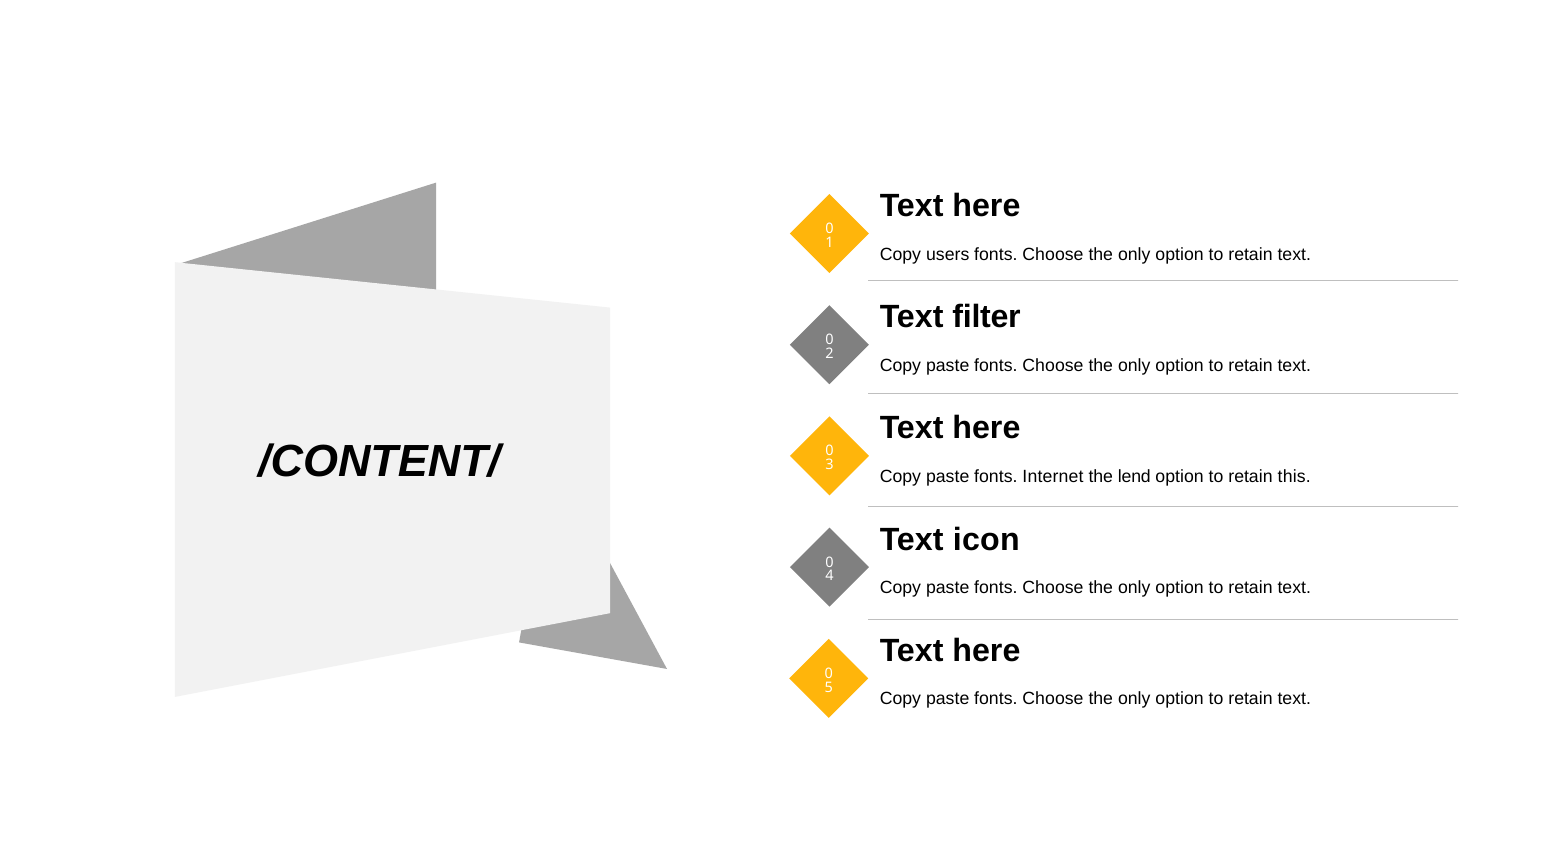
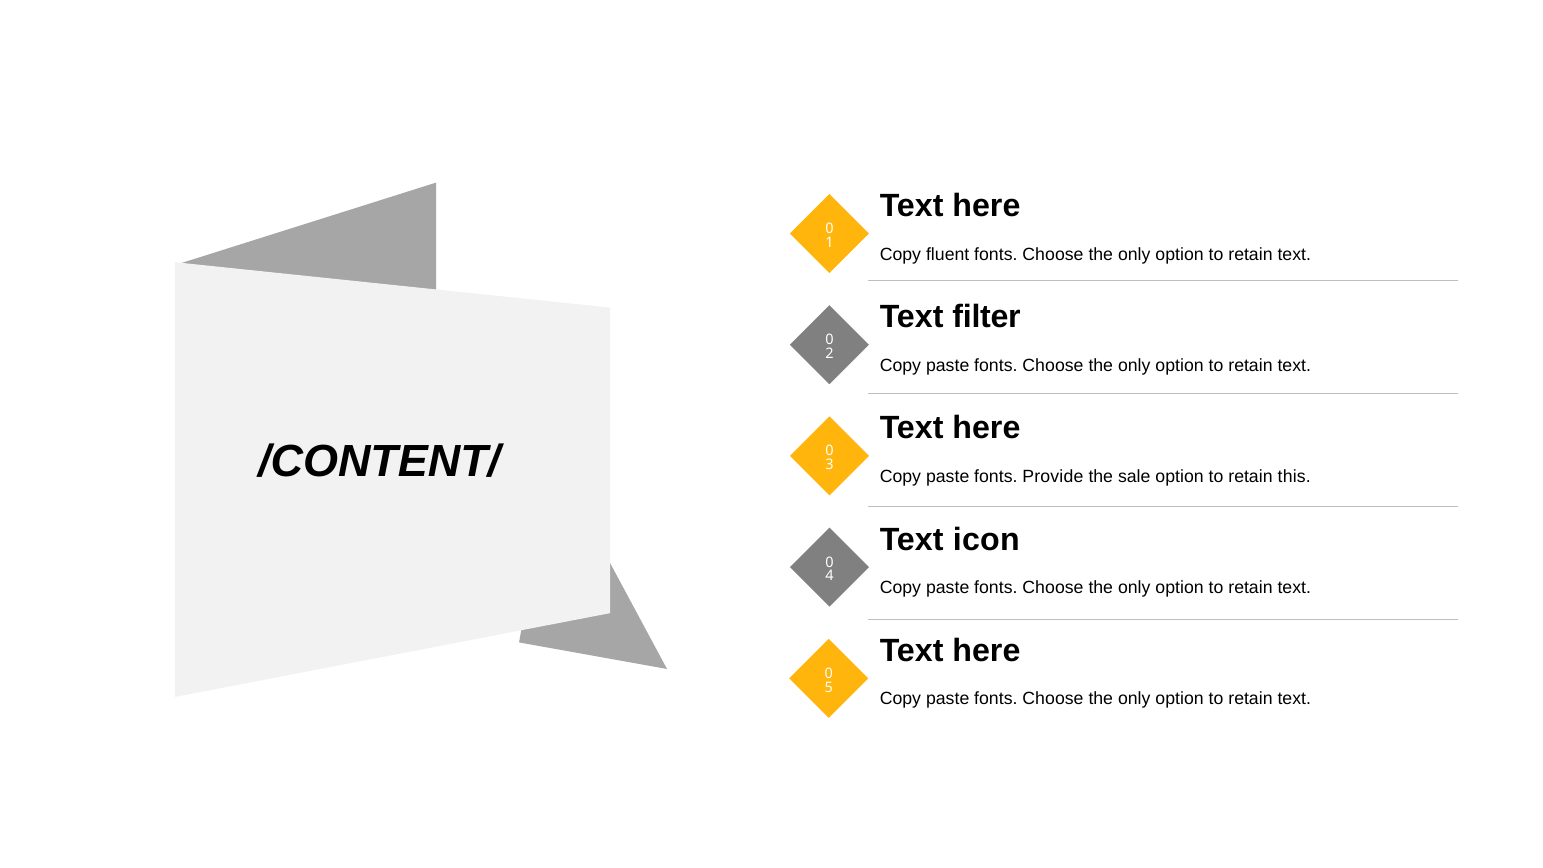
users: users -> fluent (948, 254)
Internet: Internet -> Provide (1053, 477)
lend: lend -> sale (1134, 477)
